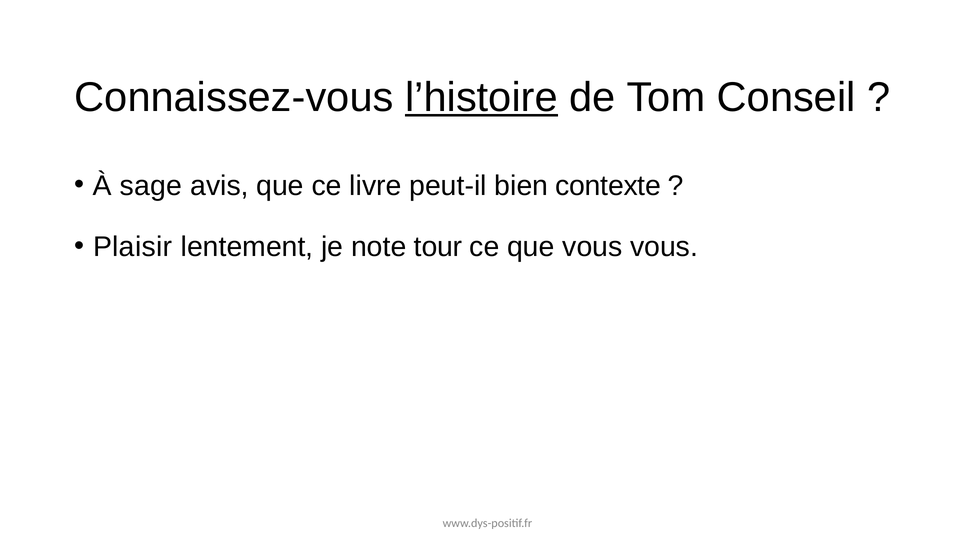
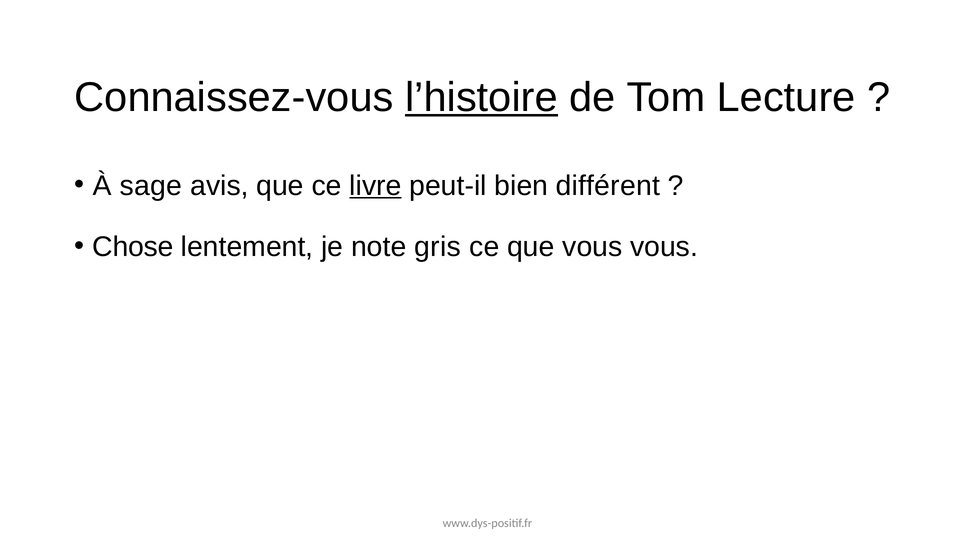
Conseil: Conseil -> Lecture (786, 98)
livre underline: none -> present (375, 186)
contexte: contexte -> différent (608, 186)
Plaisir: Plaisir -> Chose (133, 247)
tour: tour -> gris (438, 247)
